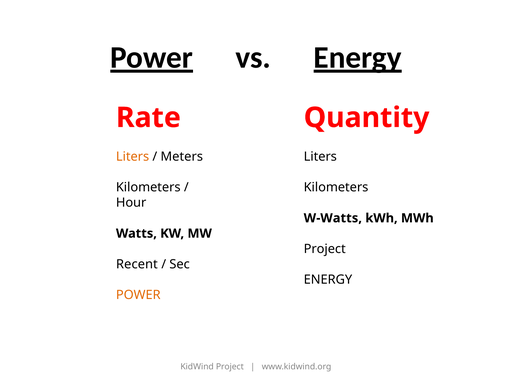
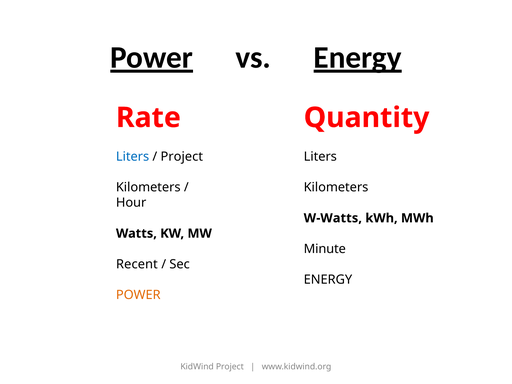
Liters colour: orange -> blue (133, 157)
Meters: Meters -> Project (182, 157)
Project: Project -> Minute (325, 249)
